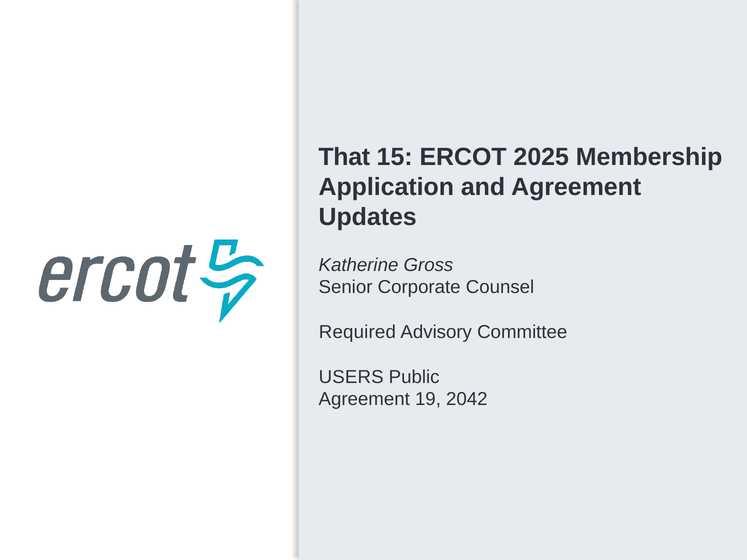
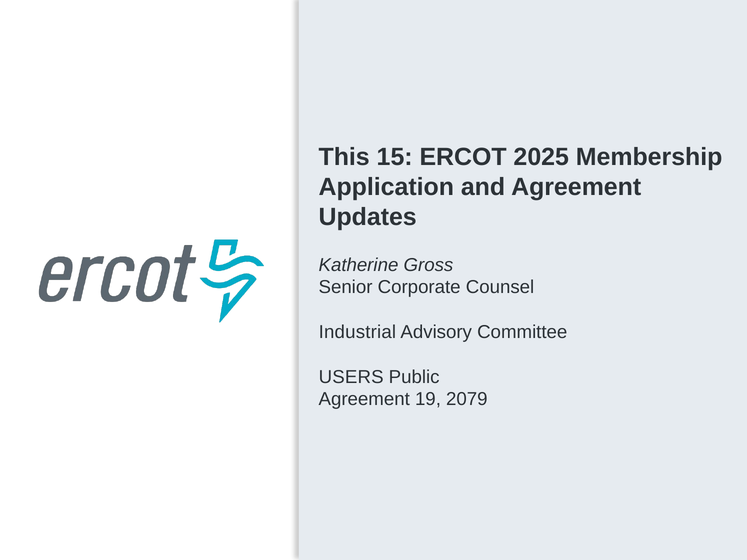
That: That -> This (344, 157)
Required: Required -> Industrial (357, 332)
2042: 2042 -> 2079 (467, 399)
